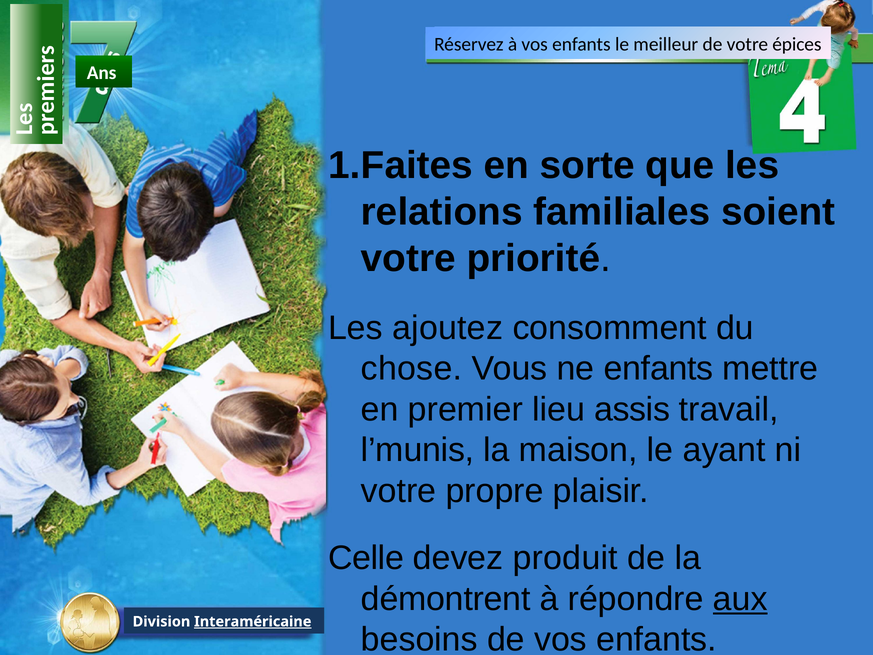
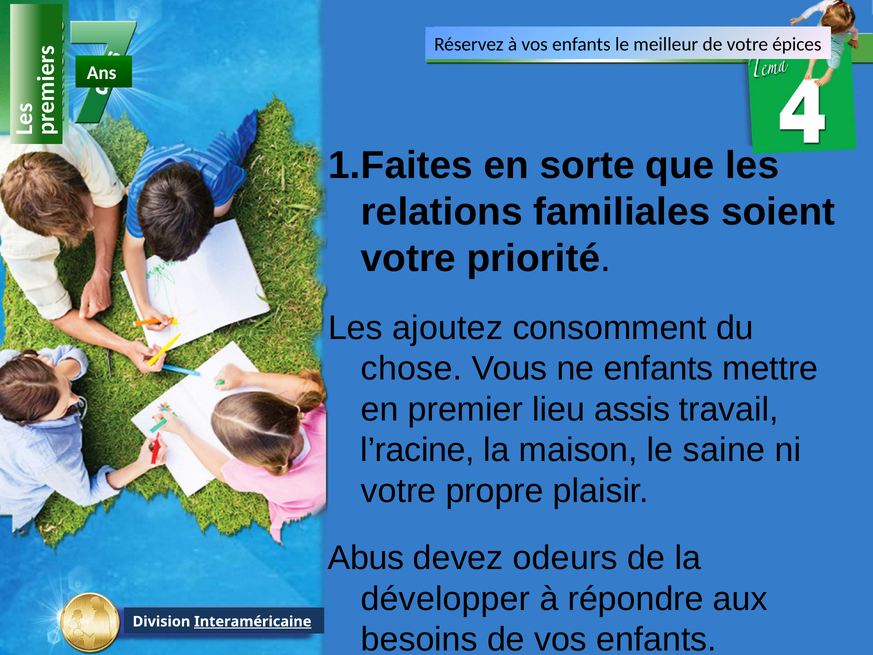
l’munis: l’munis -> l’racine (418, 450)
ayant: ayant -> saine (724, 450)
Celle: Celle -> Abus (366, 558)
produit: produit -> odeurs (565, 558)
démontrent: démontrent -> développer (446, 599)
aux underline: present -> none (740, 599)
